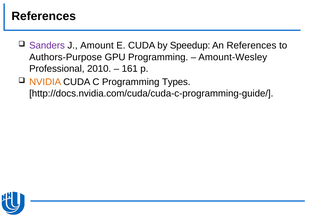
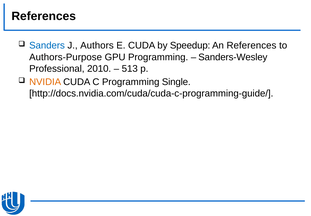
Sanders colour: purple -> blue (47, 45)
Amount: Amount -> Authors (97, 45)
Amount-Wesley: Amount-Wesley -> Sanders-Wesley (233, 57)
161: 161 -> 513 (130, 68)
Types: Types -> Single (176, 82)
